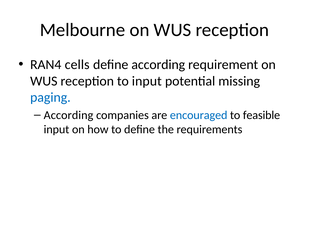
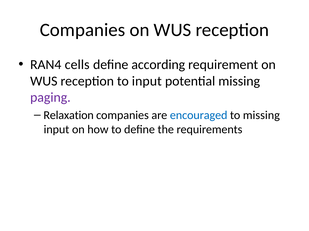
Melbourne: Melbourne -> Companies (83, 30)
paging colour: blue -> purple (50, 98)
According: According -> Relaxation (69, 116)
to feasible: feasible -> missing (261, 116)
